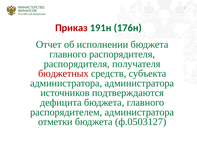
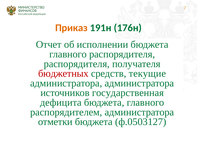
Приказ colour: red -> orange (71, 28)
субъекта: субъекта -> текущие (147, 74)
подтверждаются: подтверждаются -> государственная (128, 93)
